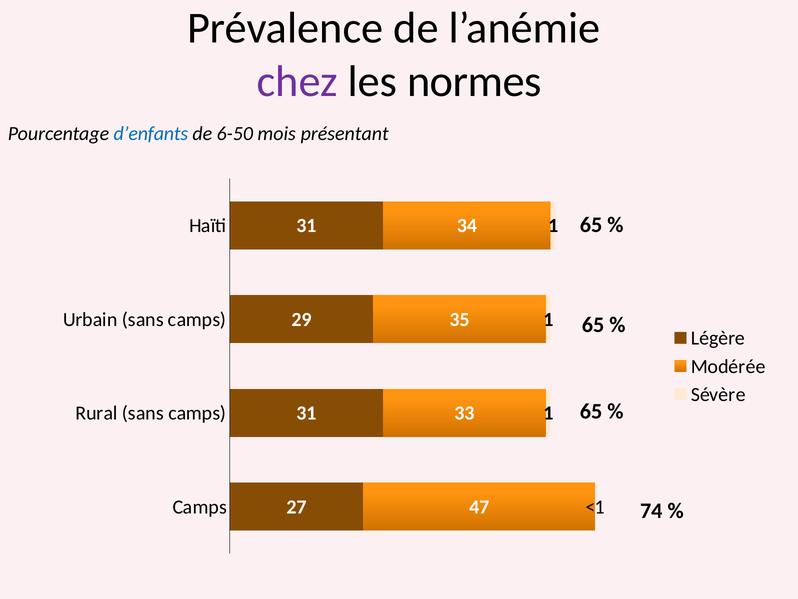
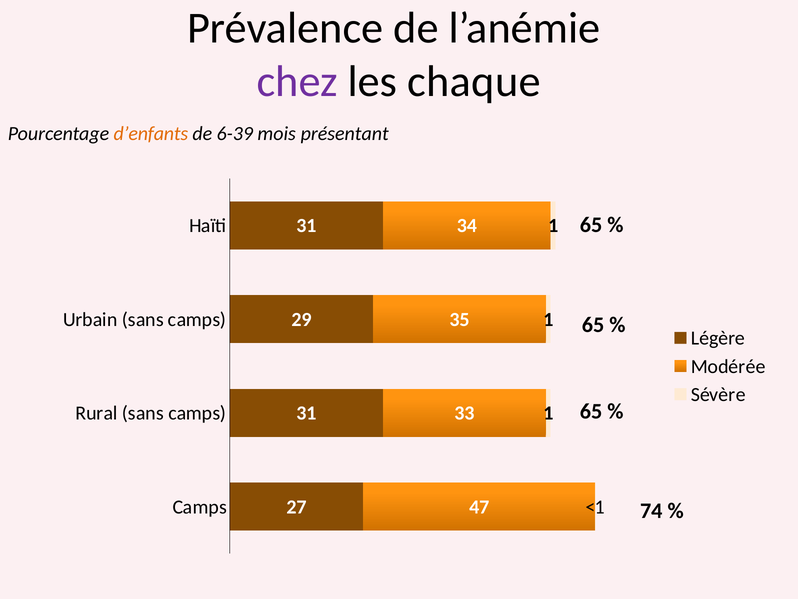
normes: normes -> chaque (474, 81)
d’enfants colour: blue -> orange (151, 133)
6-50: 6-50 -> 6-39 (235, 133)
